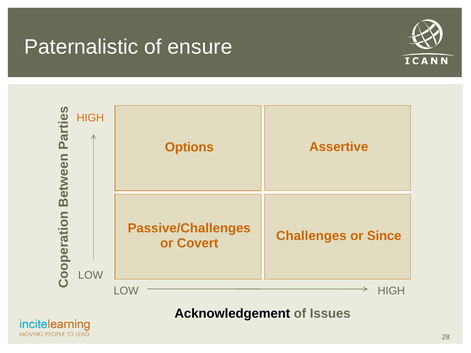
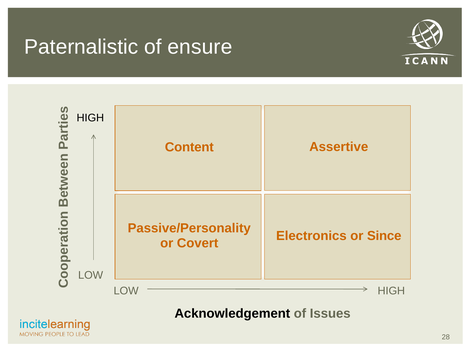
HIGH colour: orange -> black (90, 118)
Options: Options -> Content (189, 147)
Passive/Challenges: Passive/Challenges -> Passive/Personality (189, 228)
Challenges: Challenges -> Electronics (311, 236)
